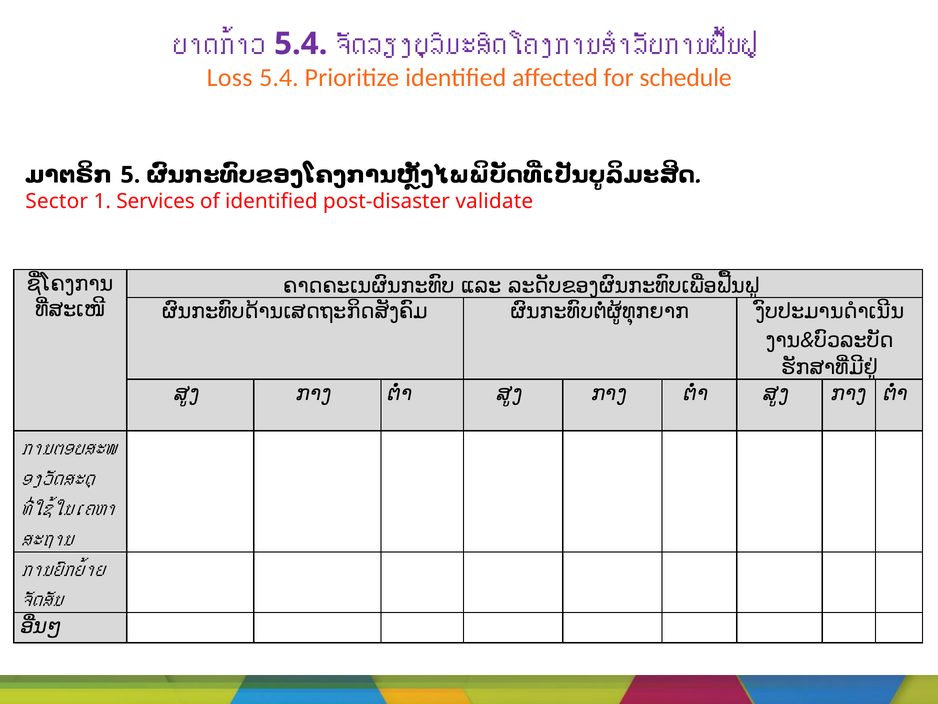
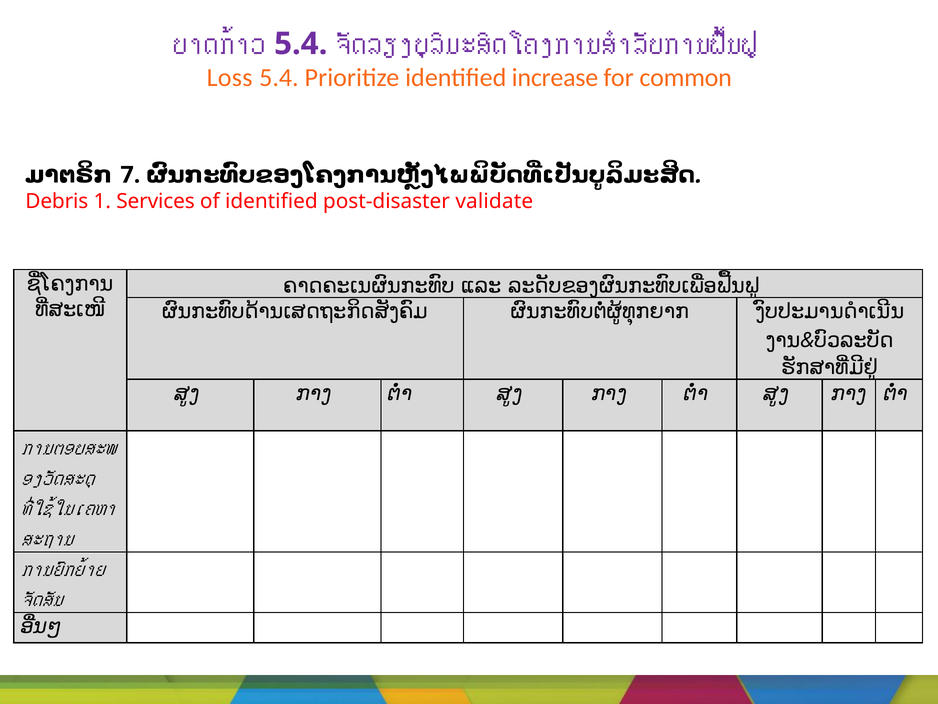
affected: affected -> increase (555, 78)
schedule: schedule -> common (686, 78)
5: 5 -> 7 (130, 175)
Sector: Sector -> Debris (57, 201)
